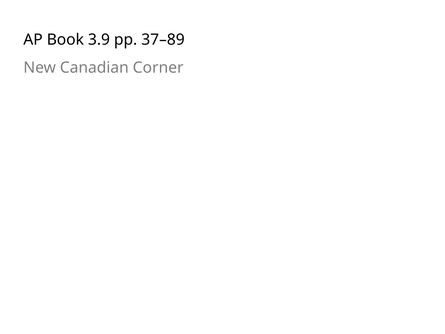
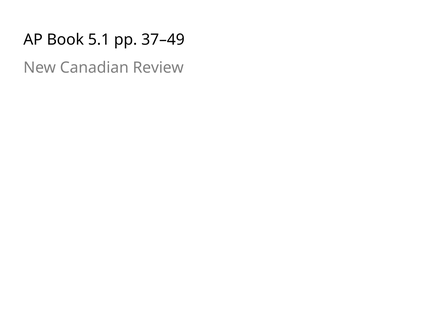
3.9: 3.9 -> 5.1 (99, 40)
37–89: 37–89 -> 37–49 (163, 40)
Corner: Corner -> Review (158, 68)
